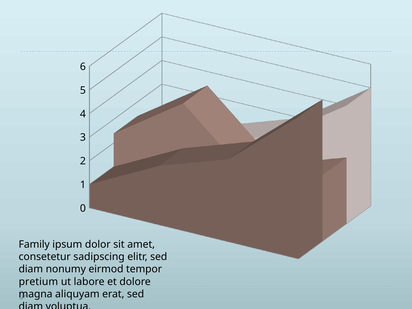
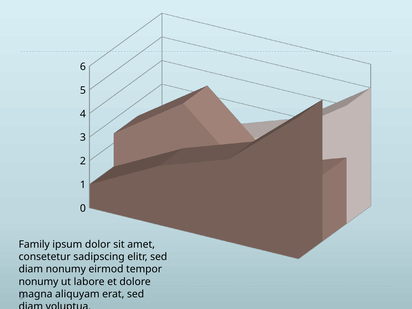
pretium: pretium -> nonumy (38, 282)
